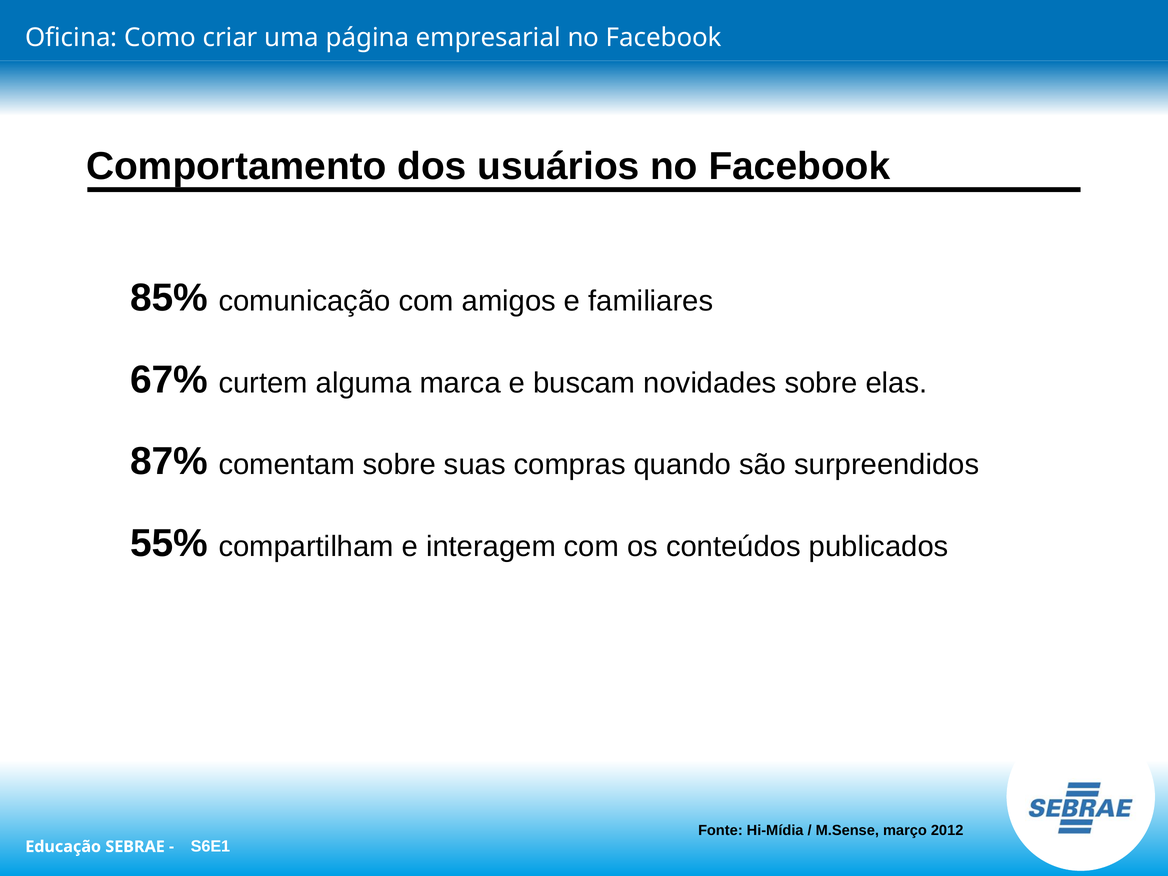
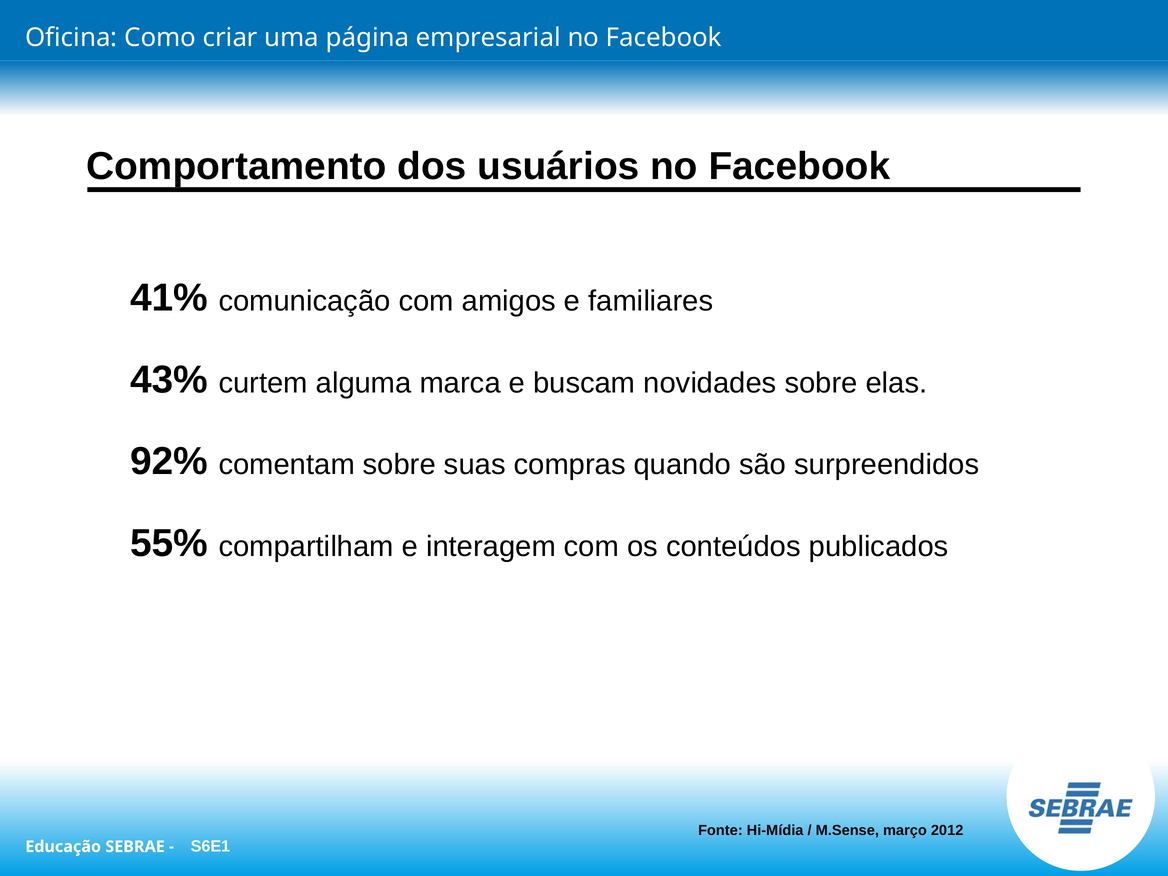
85%: 85% -> 41% (169, 298)
67%: 67% -> 43% (169, 380)
87%: 87% -> 92% (169, 462)
